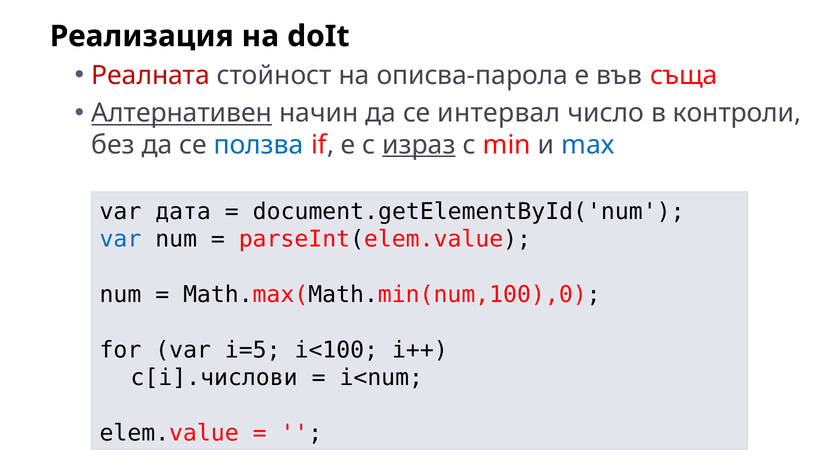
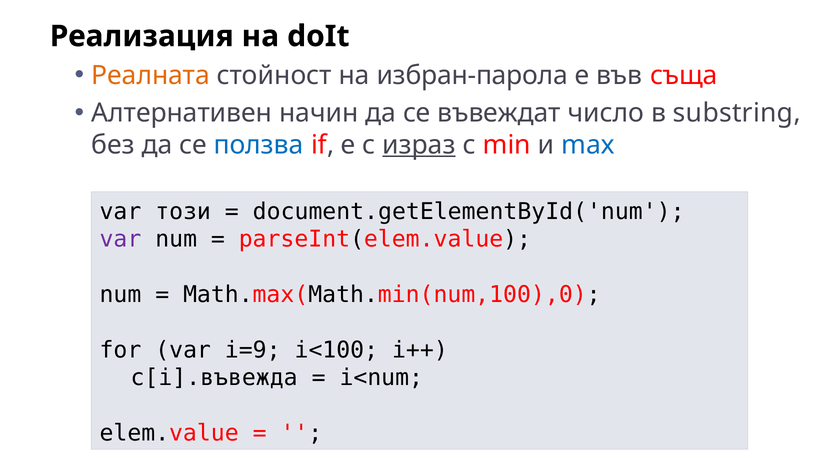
Реалната colour: red -> orange (151, 76)
описва-парола: описва-парола -> избран-парола (472, 76)
Алтернативен underline: present -> none (182, 113)
интервал: интервал -> въвеждат (499, 113)
контроли: контроли -> substring (737, 113)
дата: дата -> този (183, 212)
var colour: blue -> purple (120, 239)
i=5: i=5 -> i=9 (253, 350)
c[i].числови: c[i].числови -> c[i].въвежда (214, 378)
